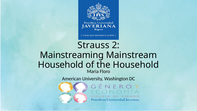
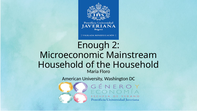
Strauss: Strauss -> Enough (94, 45)
Mainstreaming: Mainstreaming -> Microeconomic (72, 55)
